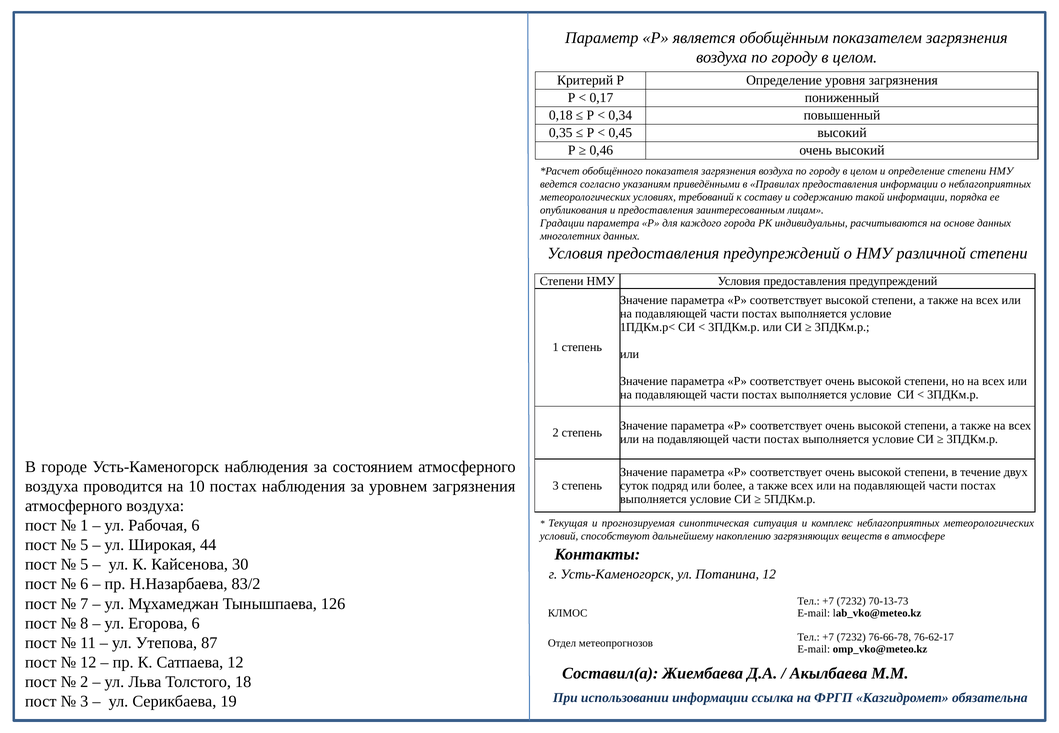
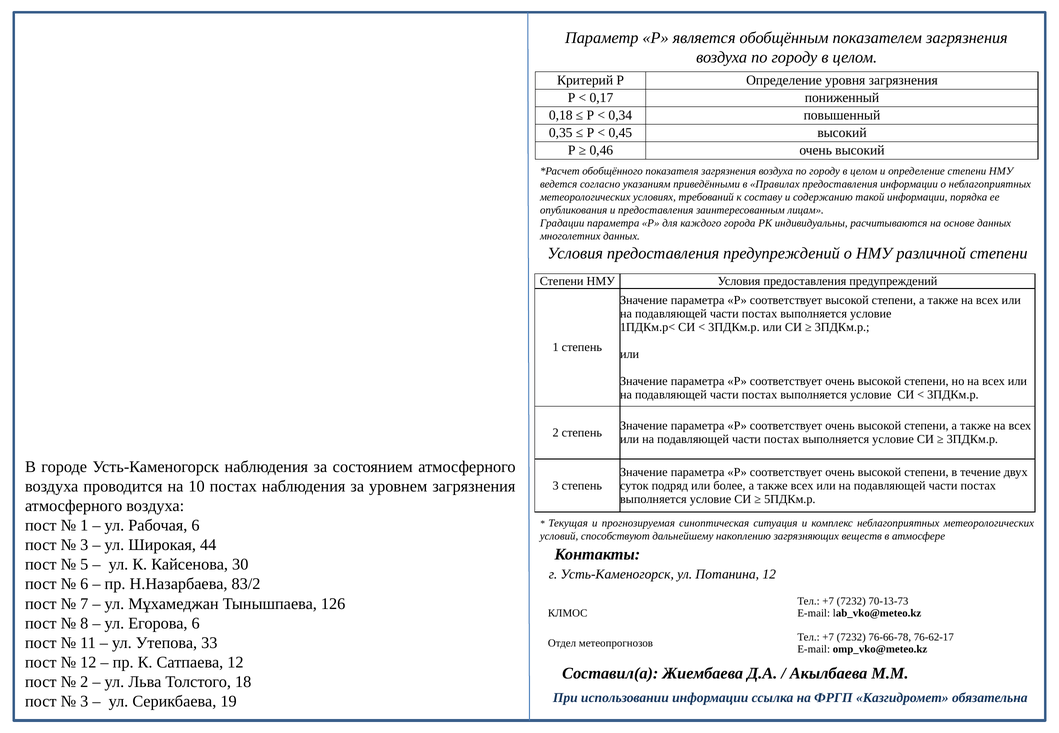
5: 5 -> 3 (84, 545)
87: 87 -> 33 (209, 643)
